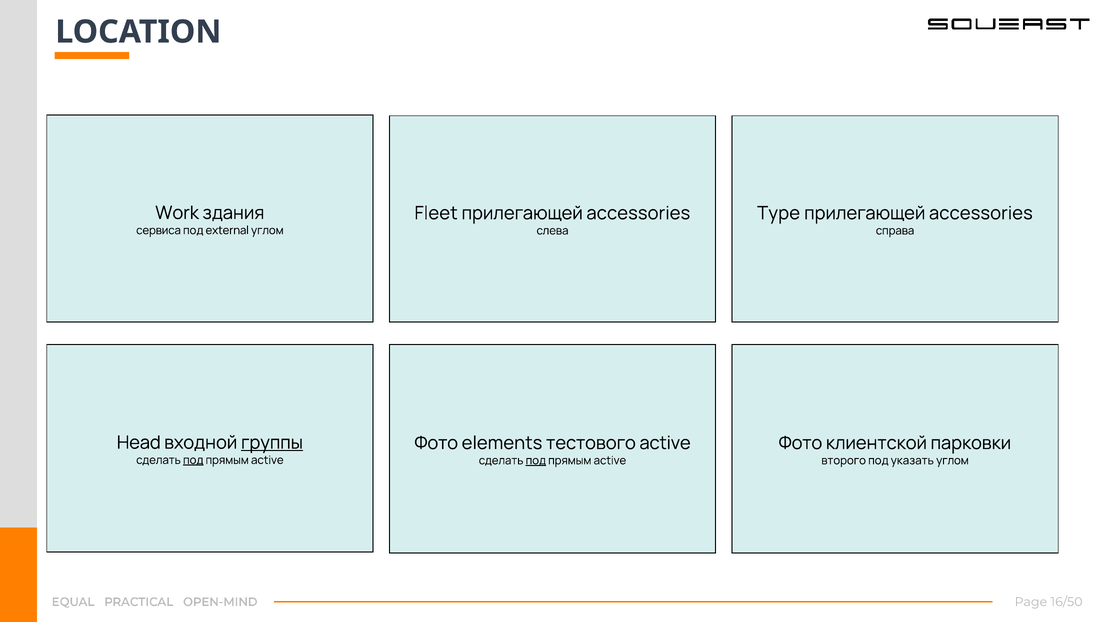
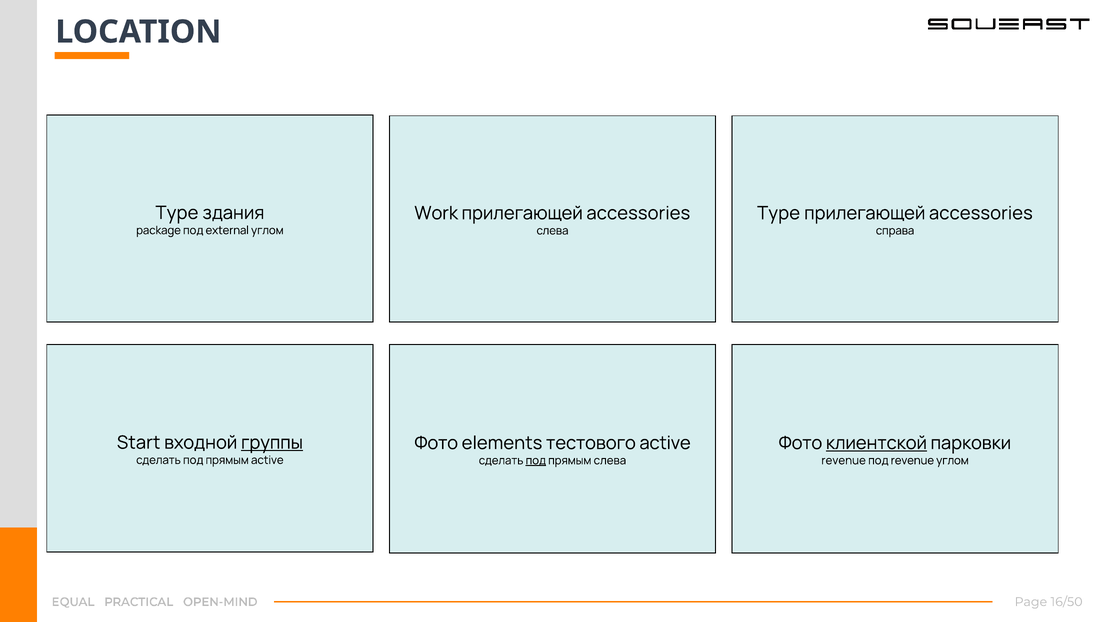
Work: Work -> Type (177, 213)
Fleet: Fleet -> Work (436, 213)
сервиса: сервиса -> package (159, 230)
Head: Head -> Start (139, 442)
клиентской underline: none -> present (876, 443)
под underline: present -> none (193, 460)
active: active -> слева (610, 460)
второго: второго -> revenue (844, 460)
под указать: указать -> revenue (912, 460)
